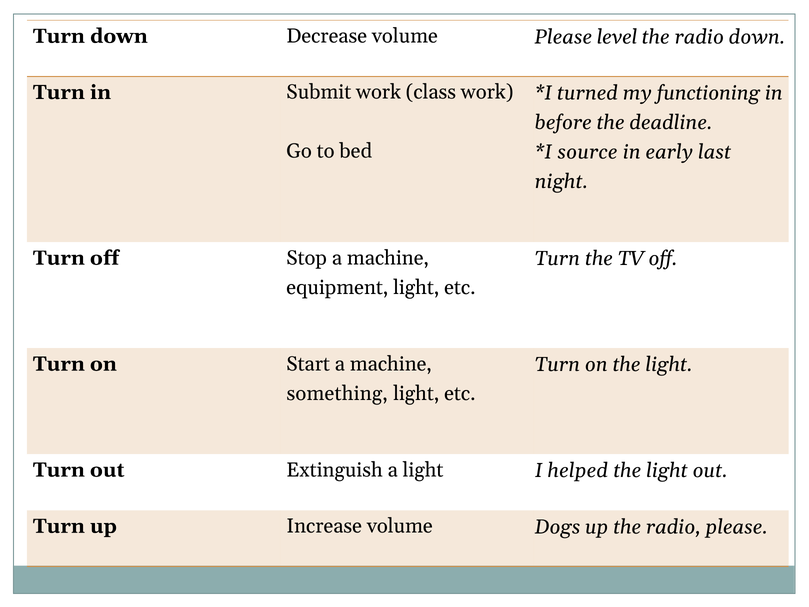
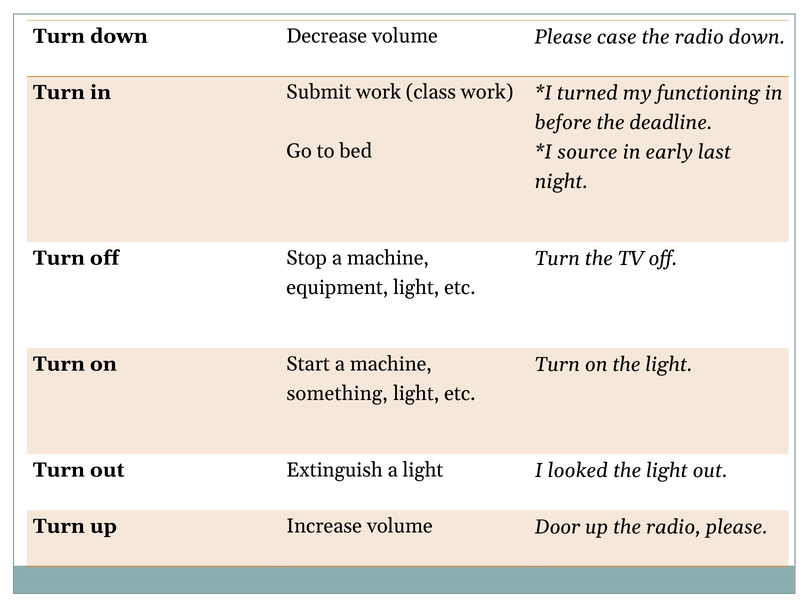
level: level -> case (617, 37)
helped: helped -> looked (578, 471)
Dogs: Dogs -> Door (558, 527)
